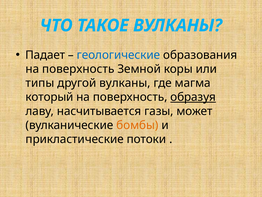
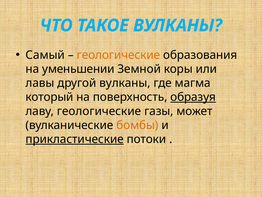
Падает: Падает -> Самый (45, 55)
геологические colour: blue -> orange (118, 55)
поверхность: поверхность -> уменьшении (78, 69)
типы: типы -> лавы (40, 83)
лаву насчитывается: насчитывается -> геологические (99, 111)
прикластические underline: none -> present (75, 139)
